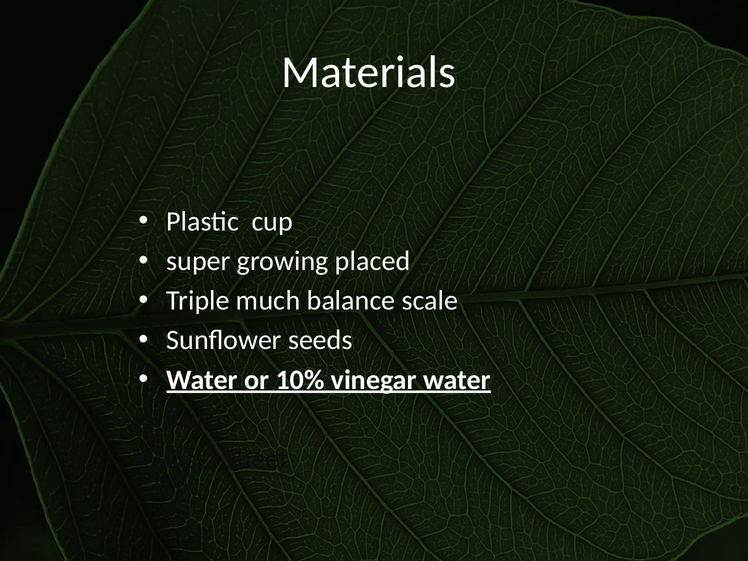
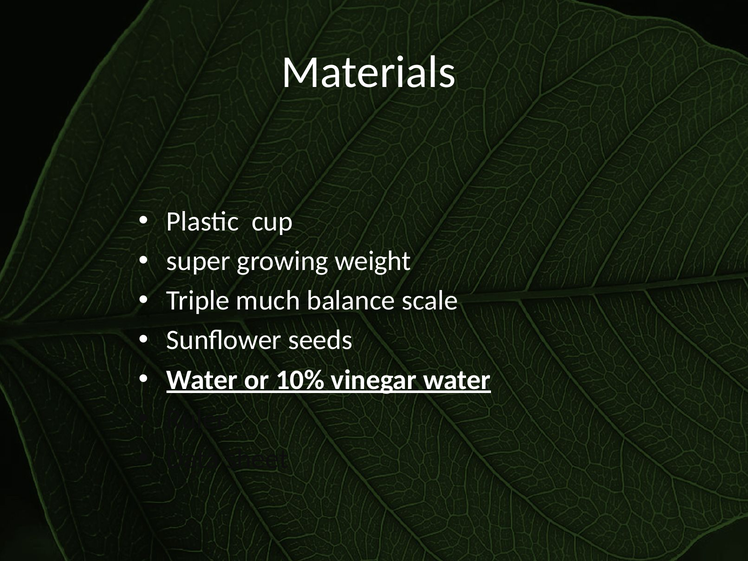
placed: placed -> weight (373, 261)
